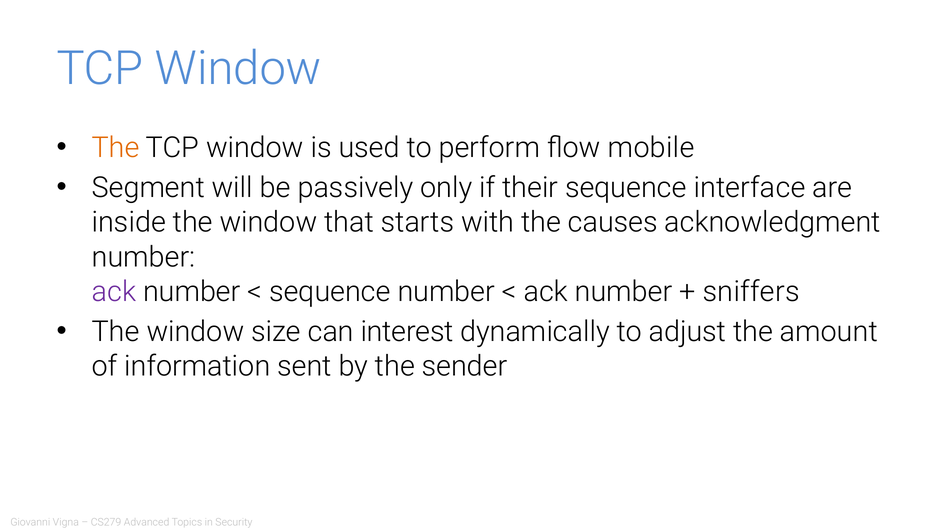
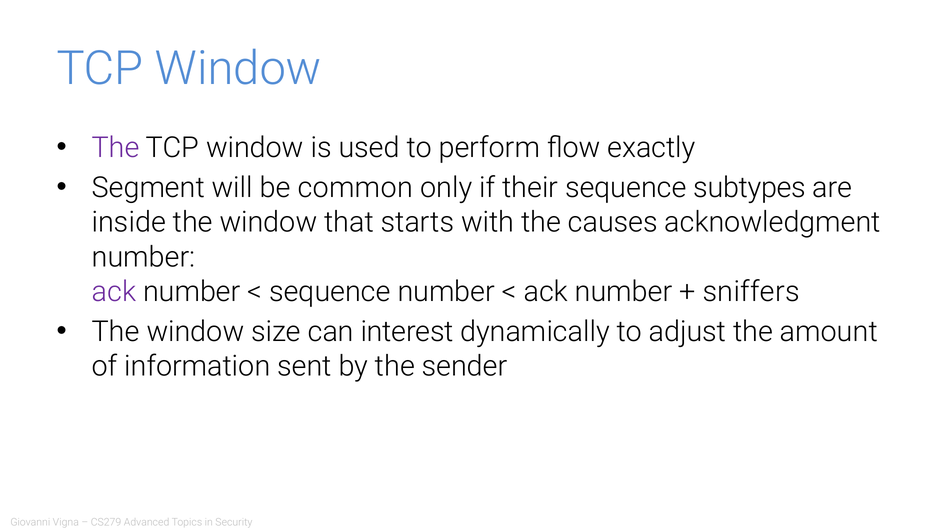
The colour: orange -> purple (116, 148)
mobile: mobile -> exactly (651, 148)
passively: passively -> common (355, 188)
interface: interface -> subtypes (750, 188)
